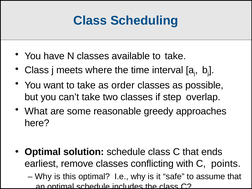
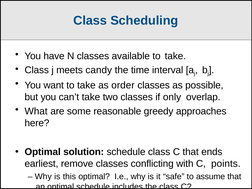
where: where -> candy (99, 70)
step: step -> only (172, 97)
